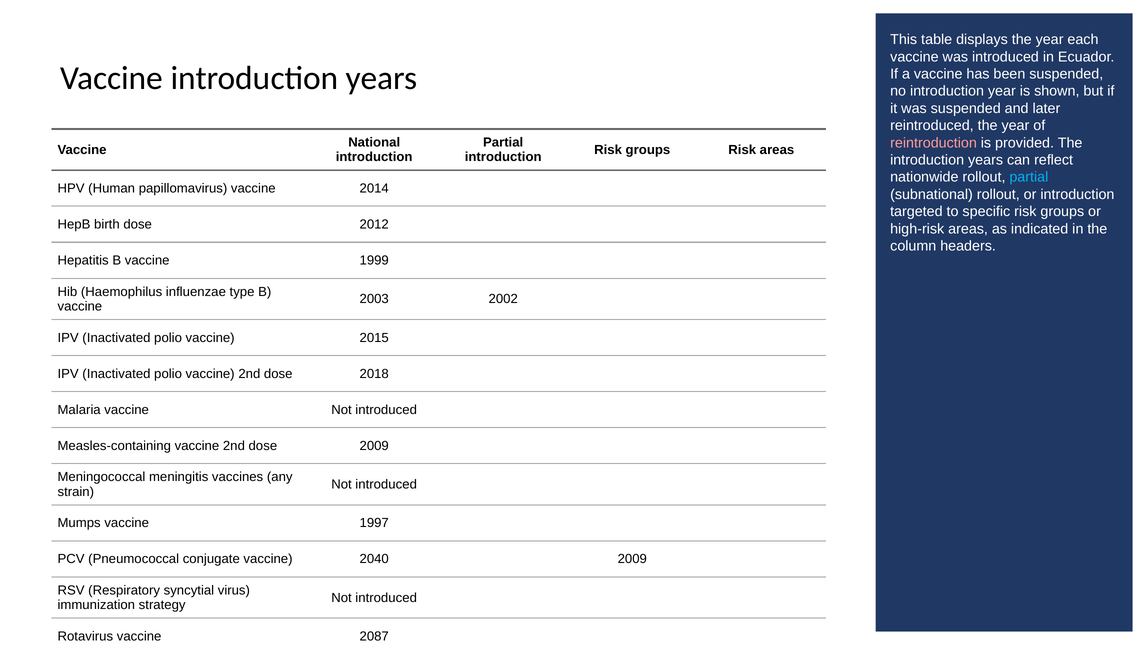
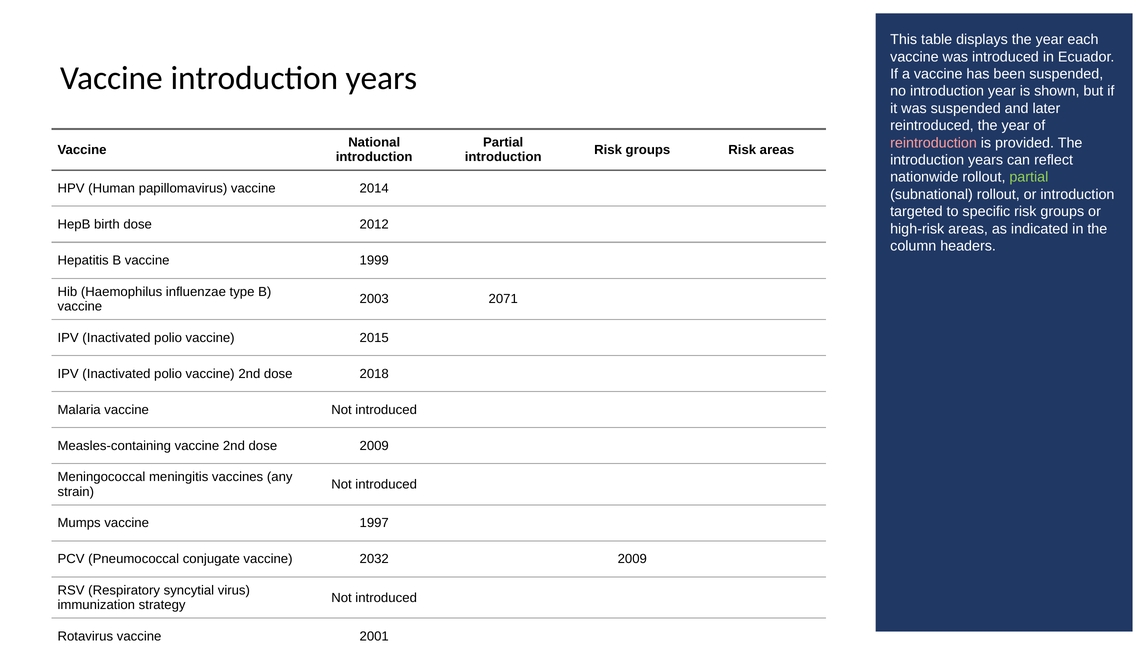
partial colour: light blue -> light green (1029, 177)
2002: 2002 -> 2071 (503, 299)
2040: 2040 -> 2032 (374, 559)
vaccine 2087: 2087 -> 2001 (374, 636)
